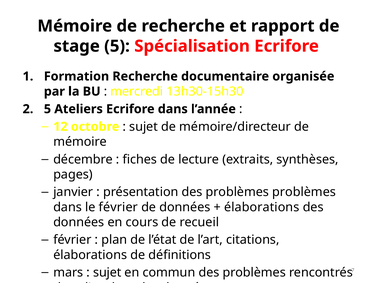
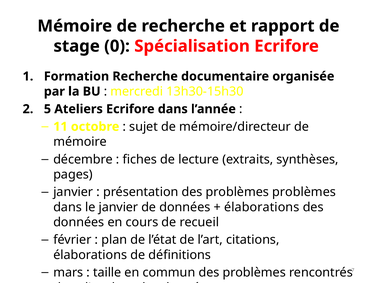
stage 5: 5 -> 0 (117, 46)
12: 12 -> 11 (60, 127)
le février: février -> janvier (118, 207)
sujet: sujet -> taille (107, 272)
